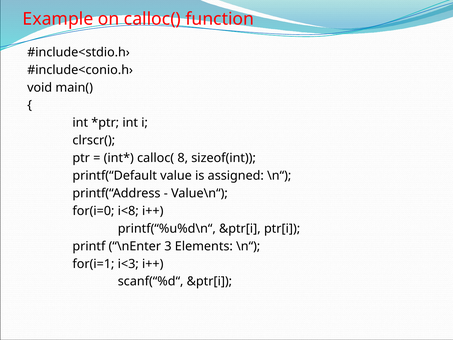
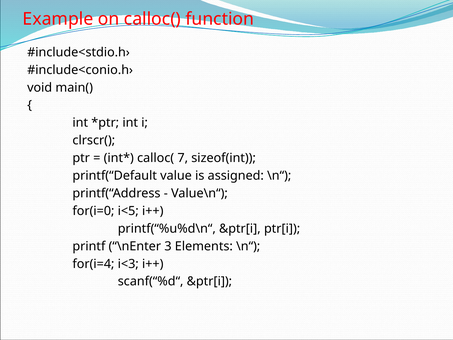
8: 8 -> 7 (183, 158)
i<8: i<8 -> i<5 (128, 211)
for(i=1: for(i=1 -> for(i=4 (93, 264)
